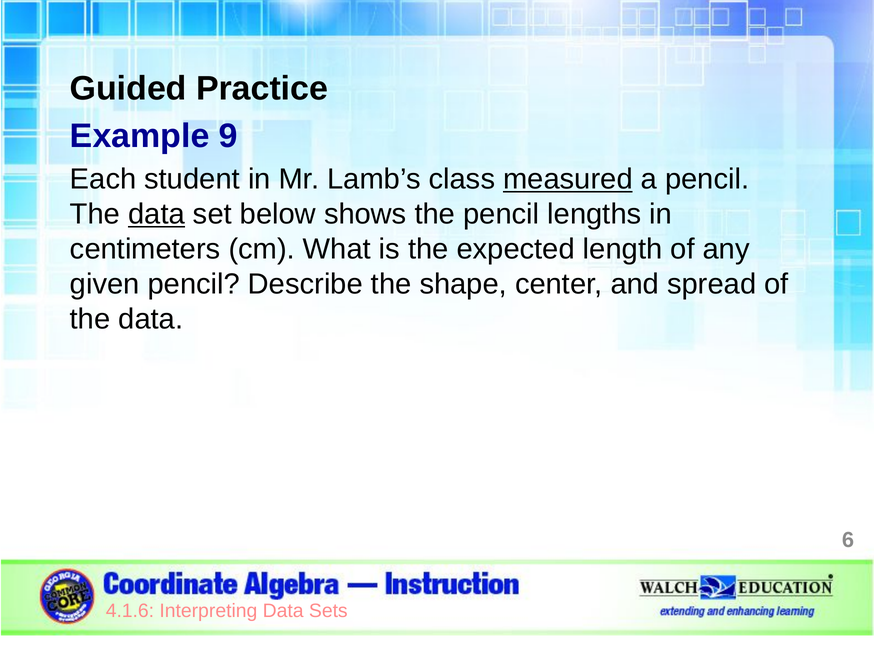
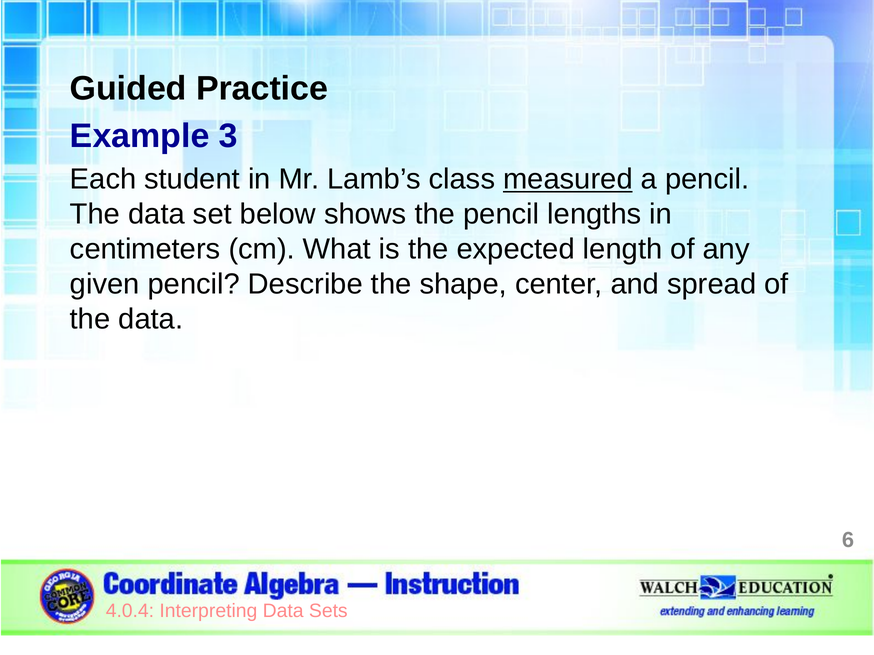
9: 9 -> 3 (228, 136)
data underline: present -> none (157, 214)
4.1.6: 4.1.6 -> 4.0.4 (130, 611)
